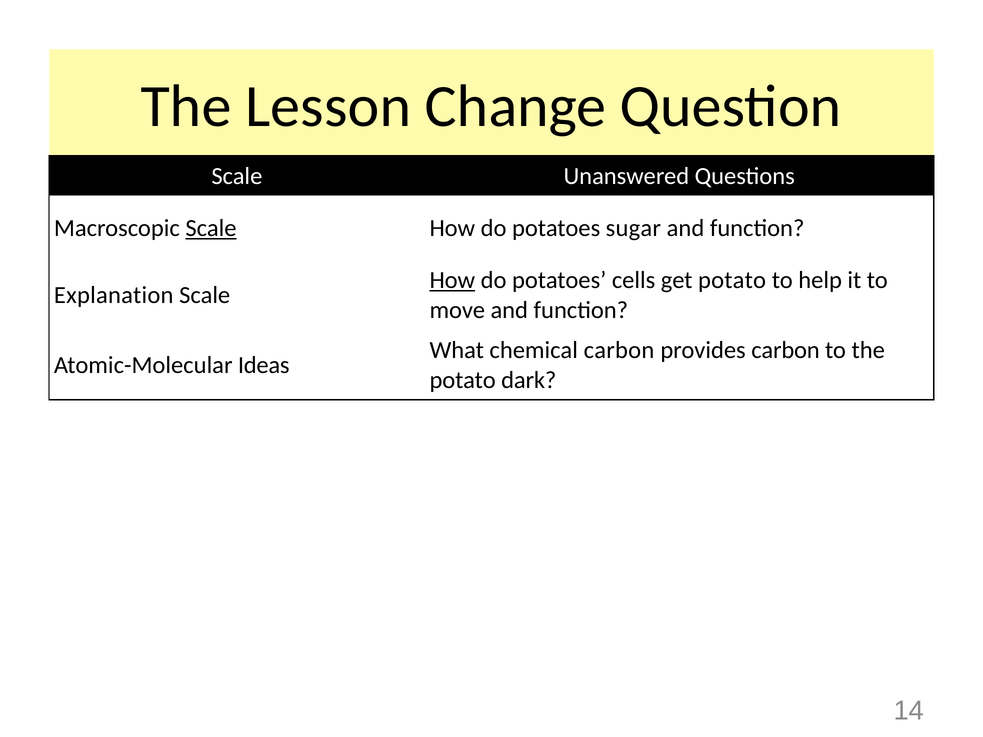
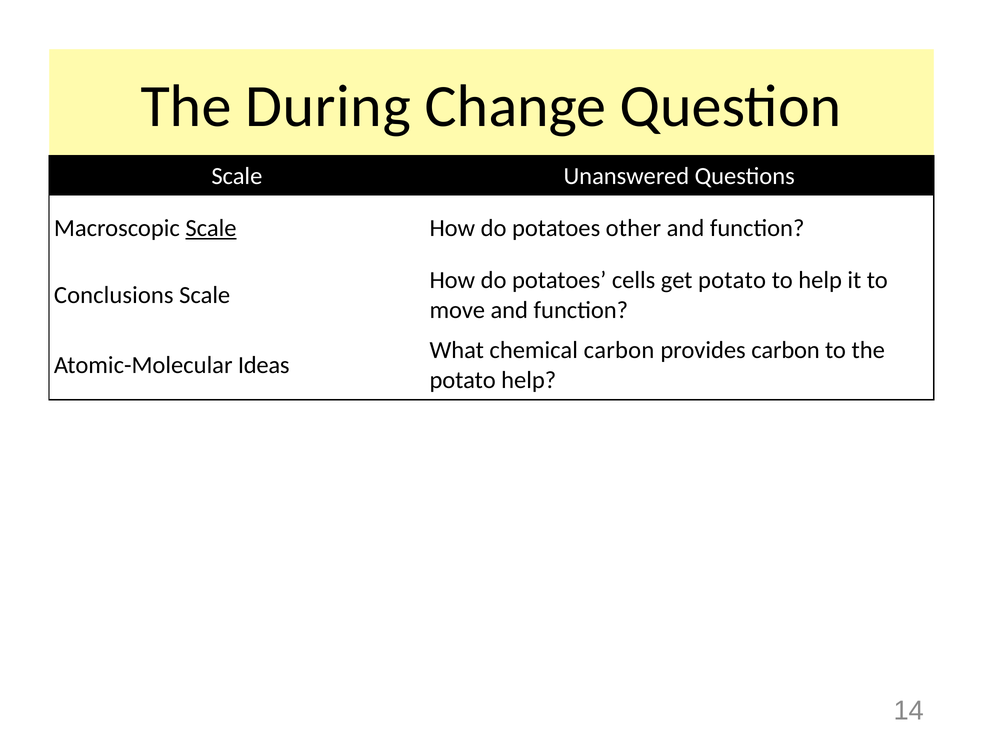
Lesson: Lesson -> During (328, 107)
sugar: sugar -> other (633, 228)
How underline: present -> none (452, 280)
Explanation: Explanation -> Conclusions (114, 295)
potato dark: dark -> help (529, 380)
